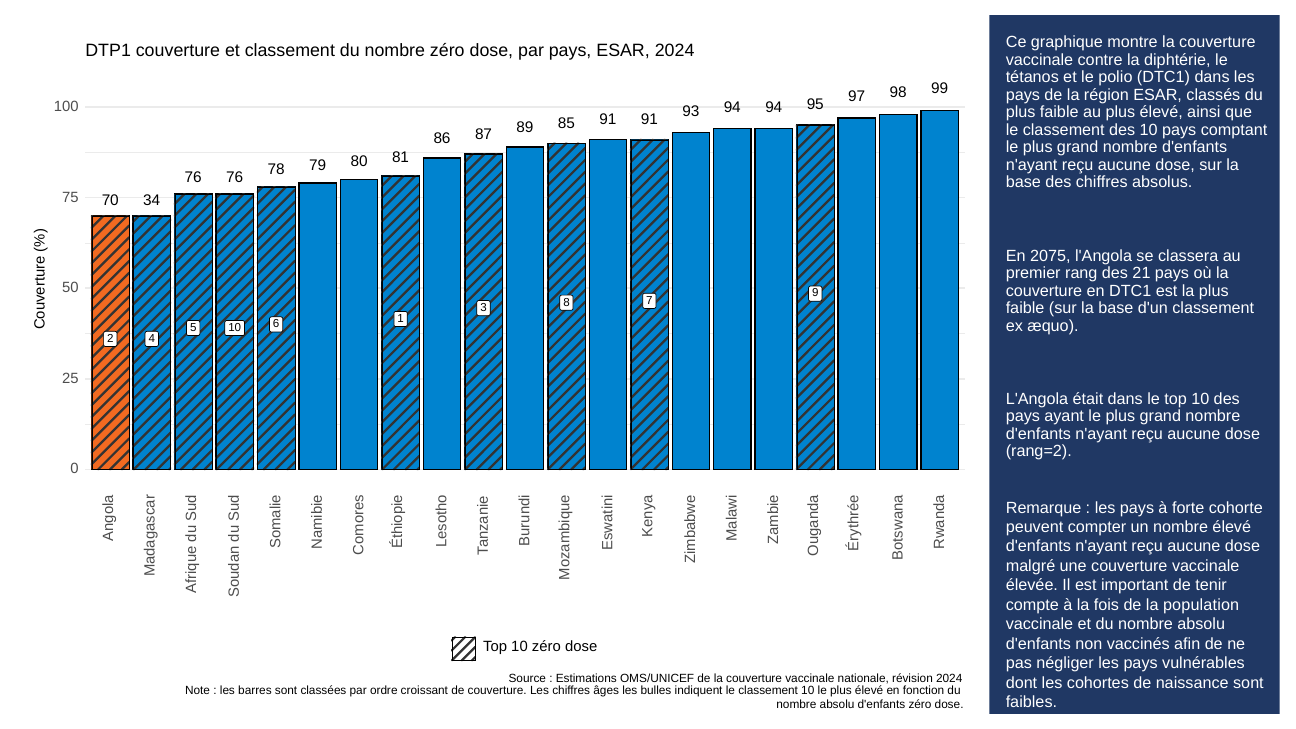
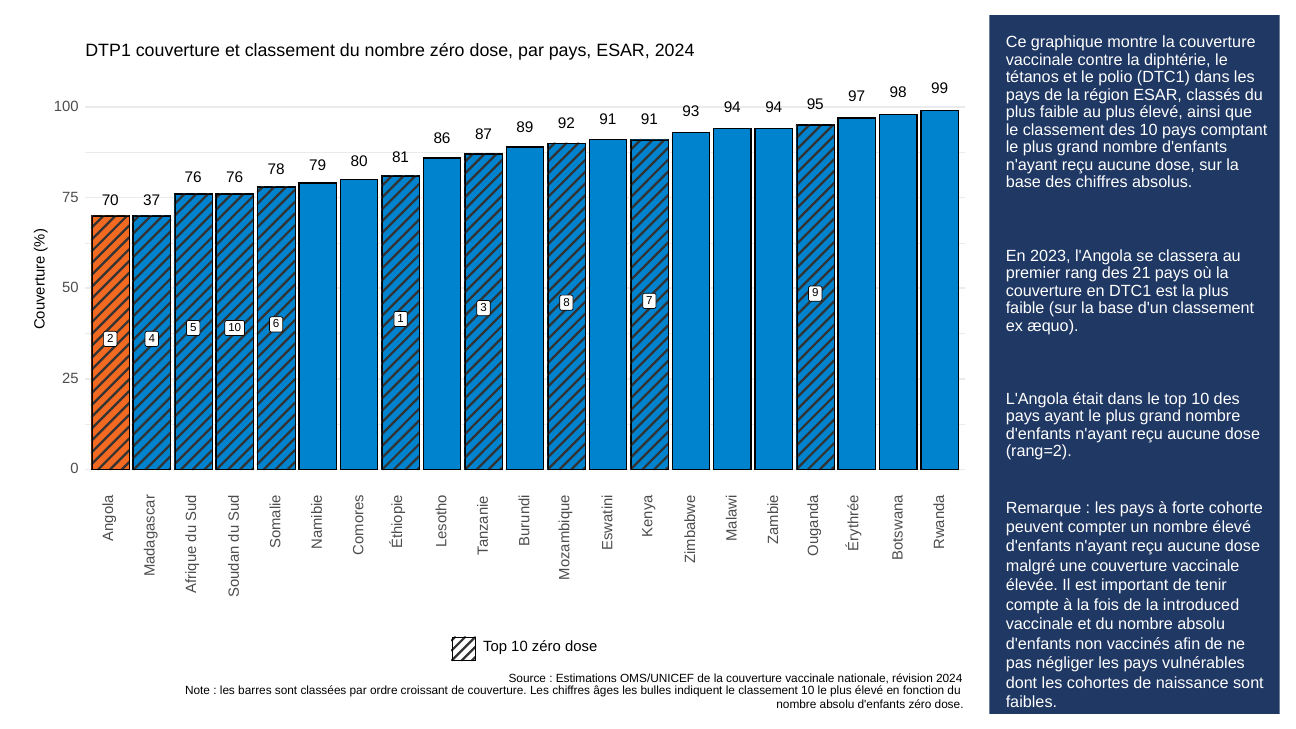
85: 85 -> 92 (566, 123)
34: 34 -> 37 (152, 200)
2075: 2075 -> 2023 (1050, 256)
population: population -> introduced (1201, 605)
